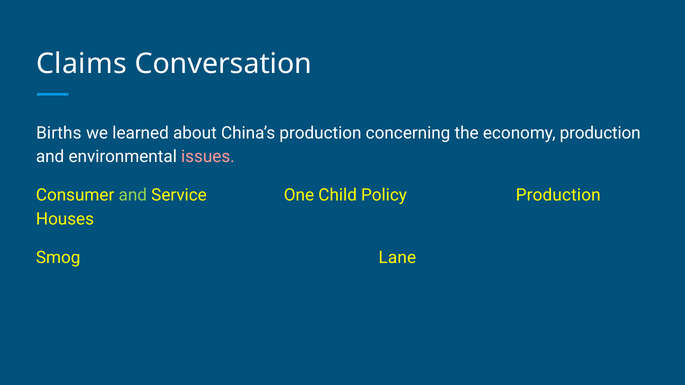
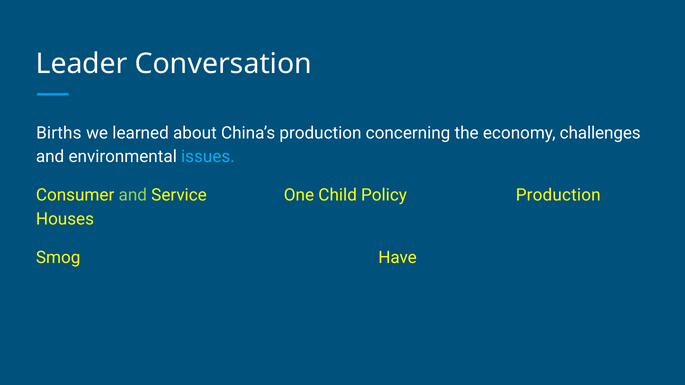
Claims: Claims -> Leader (82, 64)
economy production: production -> challenges (600, 133)
issues colour: pink -> light blue (208, 157)
Lane: Lane -> Have (398, 258)
